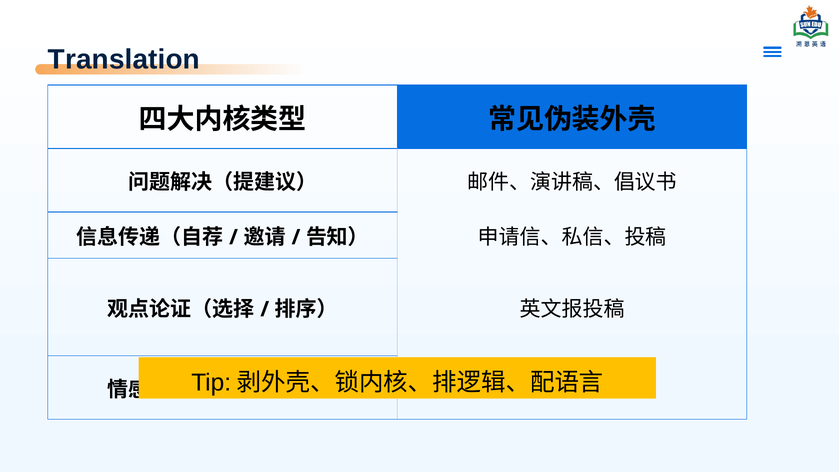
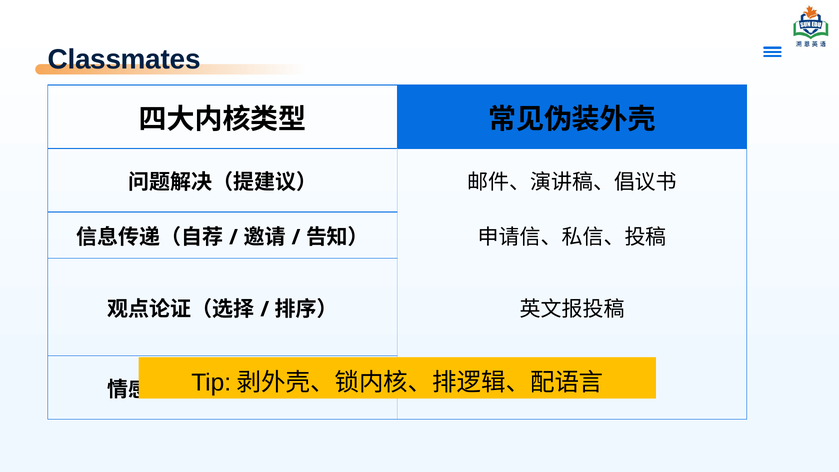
Translation: Translation -> Classmates (124, 59)
